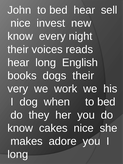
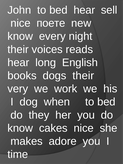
invest: invest -> поете (51, 23)
long: long -> time (18, 154)
